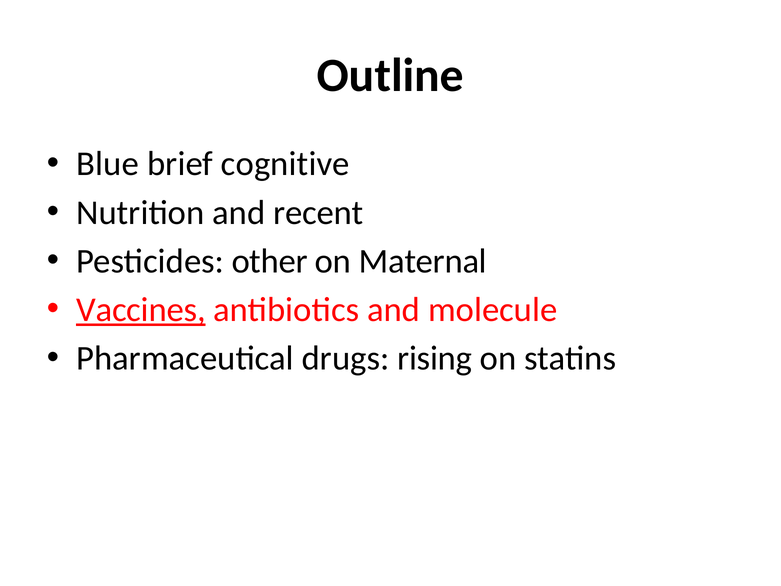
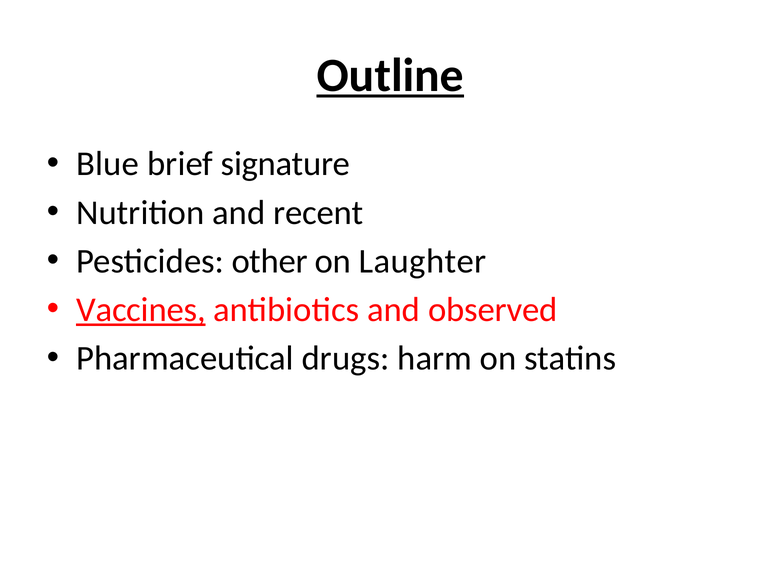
Outline underline: none -> present (390, 76)
cognitive: cognitive -> signature (285, 164)
Maternal: Maternal -> Laughter (423, 261)
molecule: molecule -> observed (493, 310)
rising: rising -> harm (435, 358)
